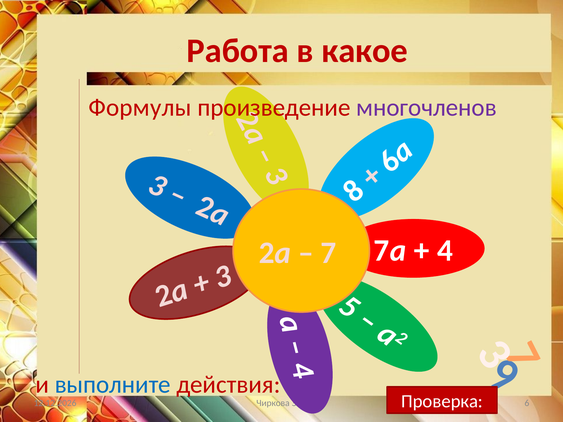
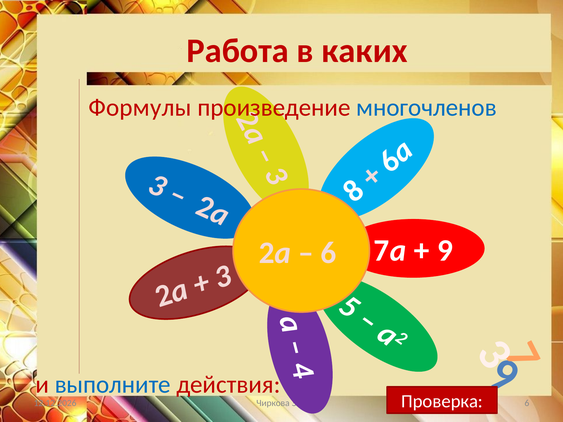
какое: какое -> каких (365, 51)
многочленов colour: purple -> blue (426, 108)
4: 4 -> 9 (445, 251)
7: 7 -> 6 (329, 253)
